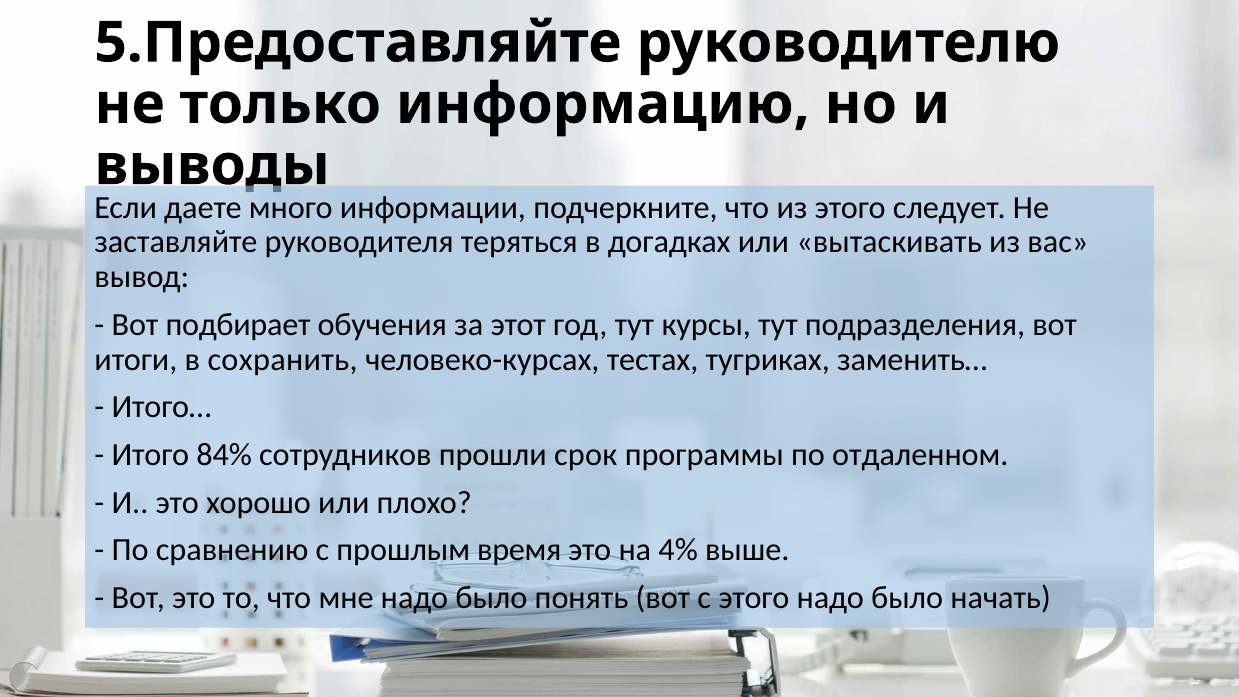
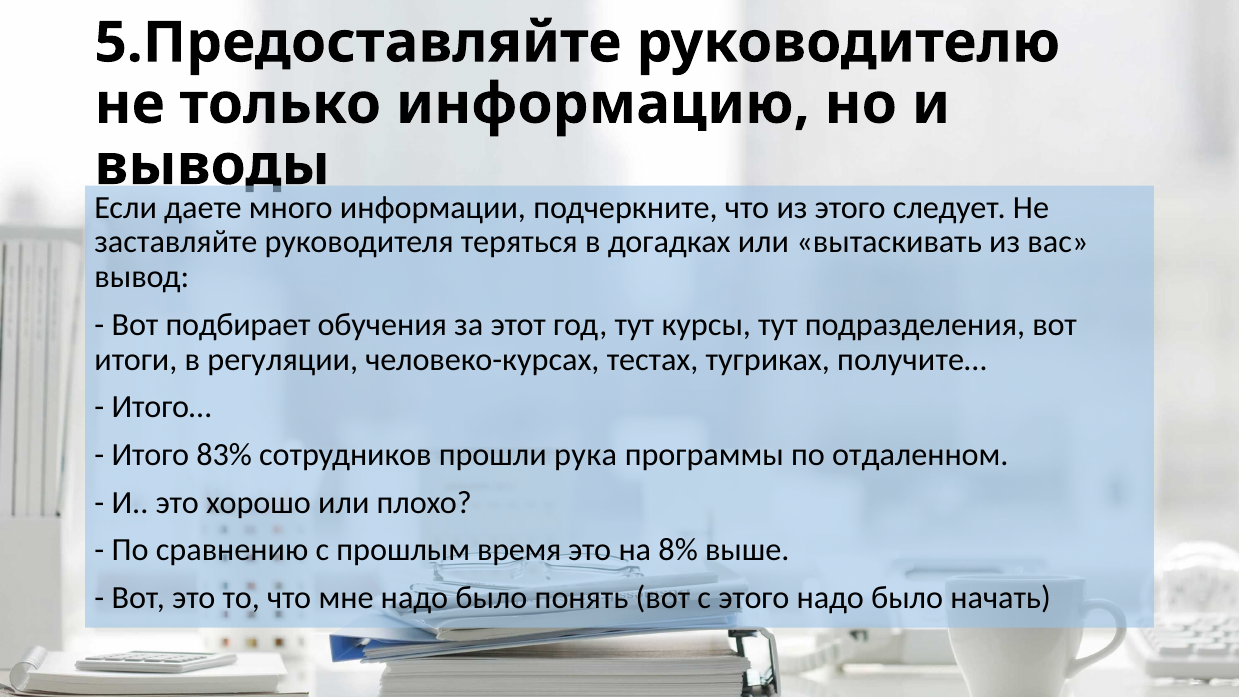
сохранить: сохранить -> регуляции (283, 359)
заменить…: заменить… -> получите… (912, 359)
84%: 84% -> 83% (224, 455)
срок: срок -> рука (586, 455)
4%: 4% -> 8% (678, 550)
